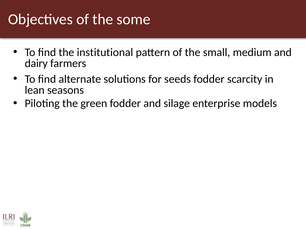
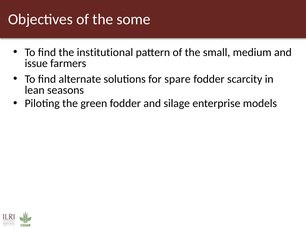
dairy: dairy -> issue (36, 63)
seeds: seeds -> spare (178, 79)
